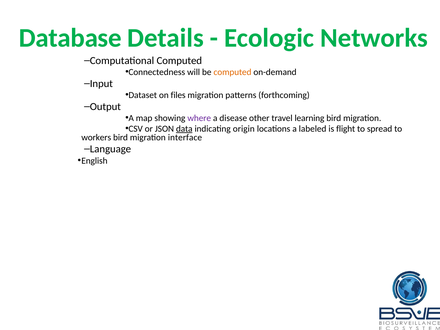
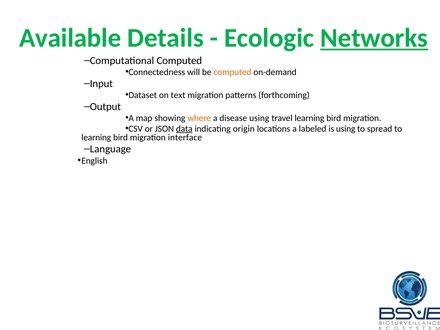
Database: Database -> Available (70, 38)
Networks underline: none -> present (374, 38)
files: files -> text (178, 95)
where colour: purple -> orange (199, 118)
disease other: other -> using (259, 118)
is flight: flight -> using (346, 129)
workers: workers -> learning (96, 138)
